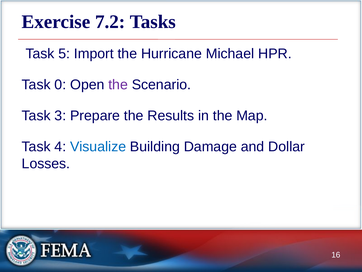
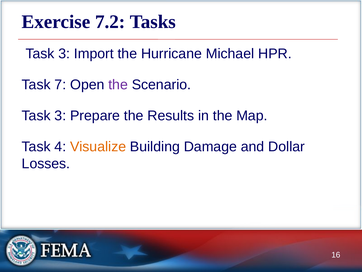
5: 5 -> 3 (64, 54)
0: 0 -> 7 (60, 85)
Visualize colour: blue -> orange (98, 146)
